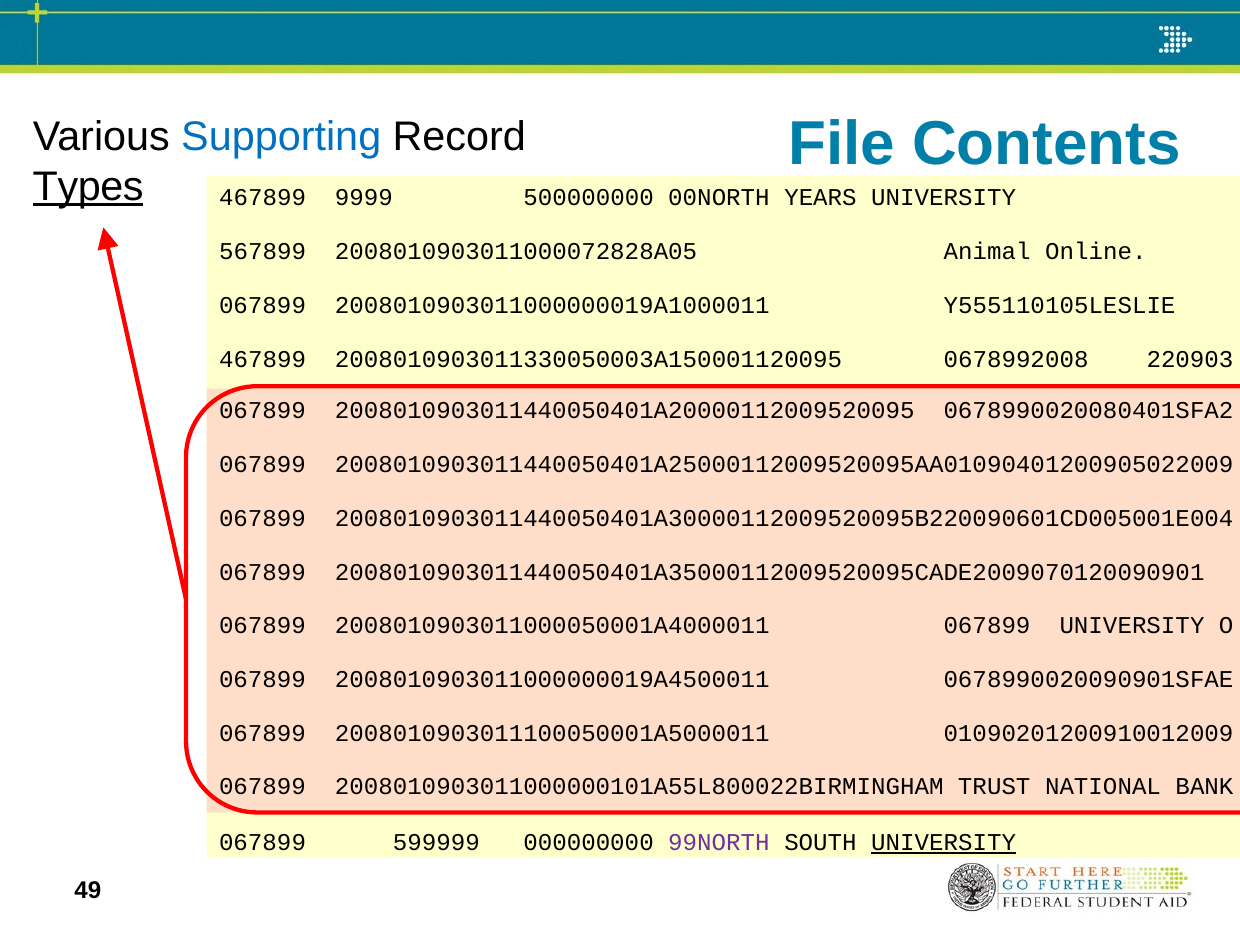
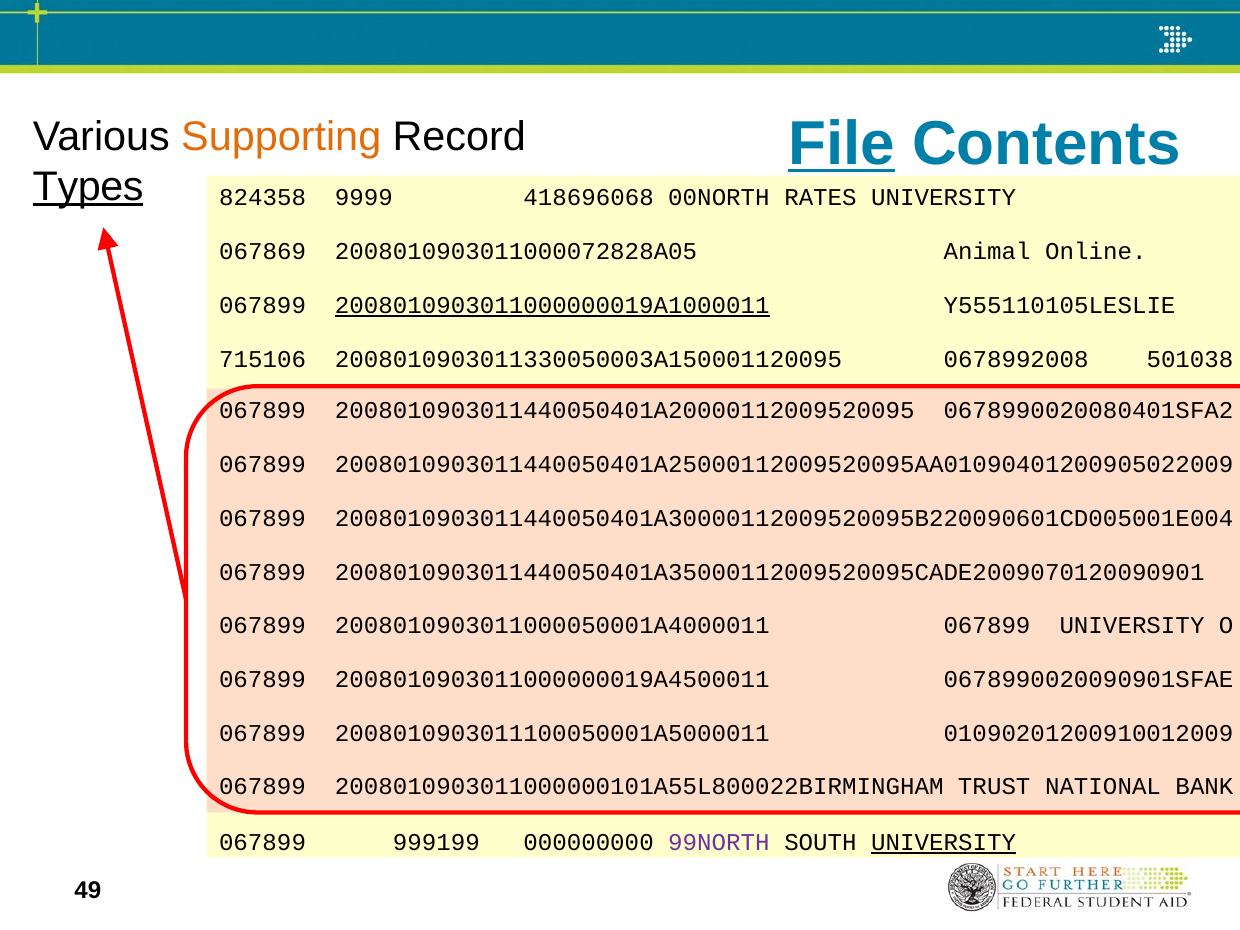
File underline: none -> present (842, 144)
Supporting colour: blue -> orange (281, 137)
467899: 467899 -> 824358 (263, 198)
500000000: 500000000 -> 418696068 (589, 198)
YEARS: YEARS -> RATES (820, 198)
567899: 567899 -> 067869 (263, 252)
2008010903011000000019A1000011 underline: none -> present (552, 305)
467899: 467899 -> 715106 (263, 359)
220903: 220903 -> 501038 (1190, 359)
599999: 599999 -> 999199 (436, 842)
